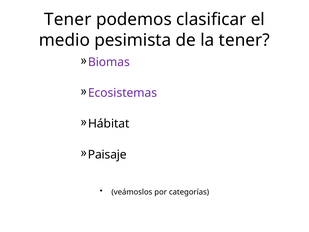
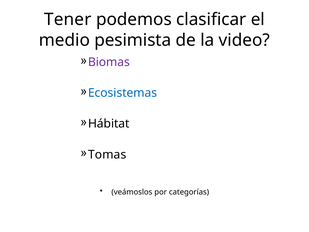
la tener: tener -> video (244, 40)
Ecosistemas colour: purple -> blue (123, 93)
Paisaje: Paisaje -> Tomas (107, 154)
